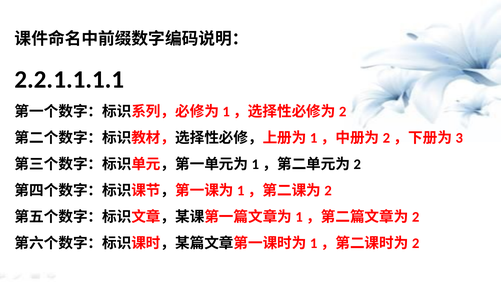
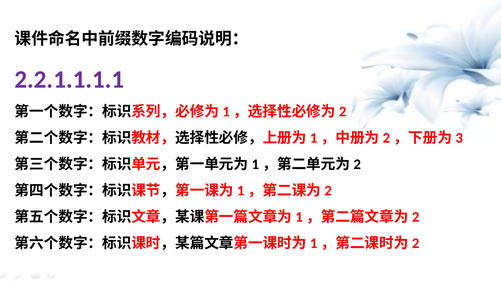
2.2.1.1.1.1 colour: black -> purple (69, 80)
